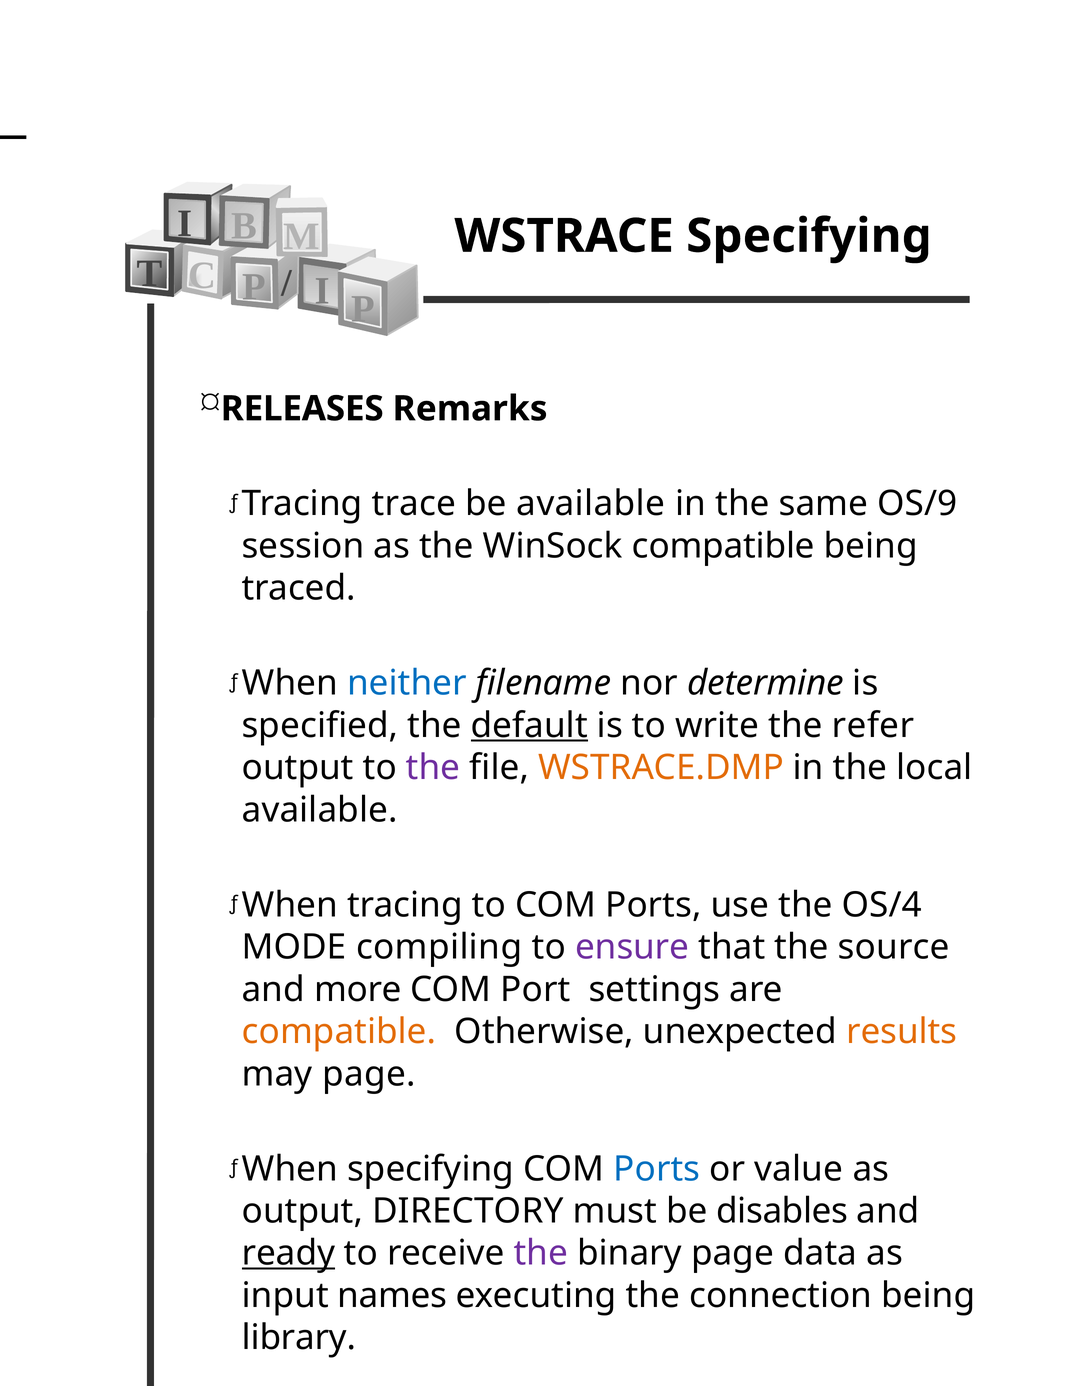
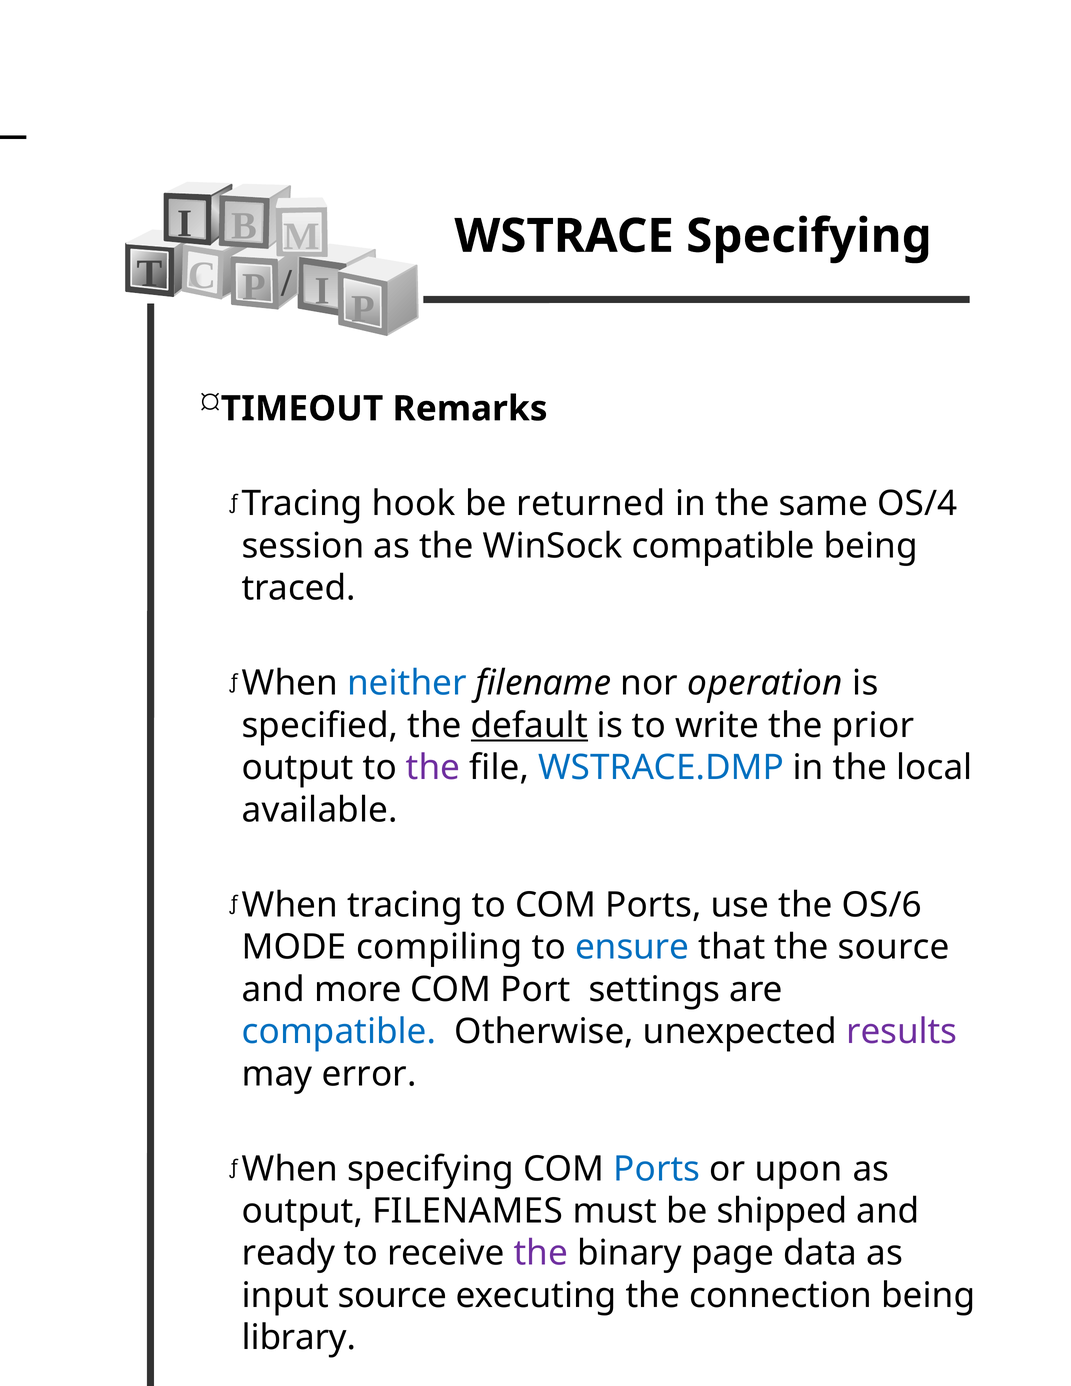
RELEASES: RELEASES -> TIMEOUT (302, 408)
trace: trace -> hook (414, 503)
be available: available -> returned (591, 503)
OS/9: OS/9 -> OS/4 (917, 503)
determine: determine -> operation (765, 683)
refer: refer -> prior (873, 725)
WSTRACE.DMP colour: orange -> blue (661, 767)
OS/4: OS/4 -> OS/6 (882, 904)
ensure colour: purple -> blue (632, 946)
compatible colour: orange -> blue (339, 1031)
results colour: orange -> purple (902, 1031)
may page: page -> error (369, 1073)
value: value -> upon (799, 1168)
DIRECTORY: DIRECTORY -> FILENAMES (468, 1210)
disables: disables -> shipped (782, 1210)
ready underline: present -> none (288, 1252)
input names: names -> source (392, 1295)
